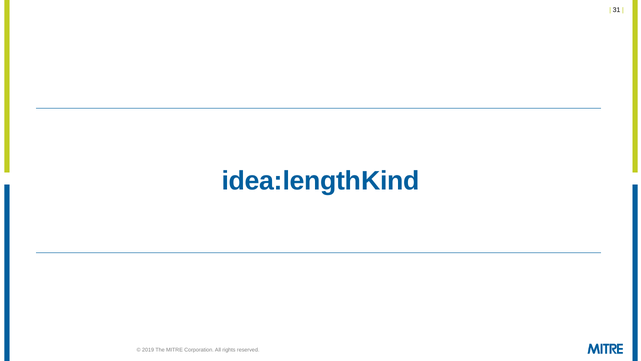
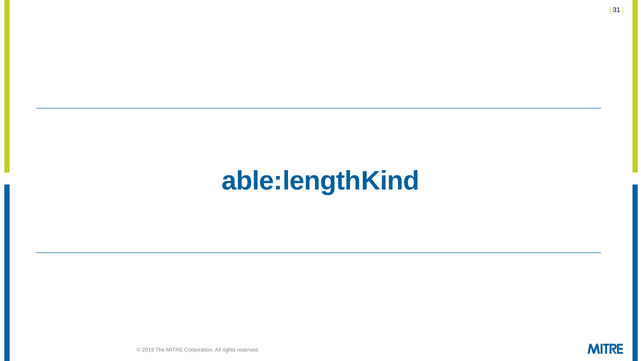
idea:lengthKind: idea:lengthKind -> able:lengthKind (321, 181)
